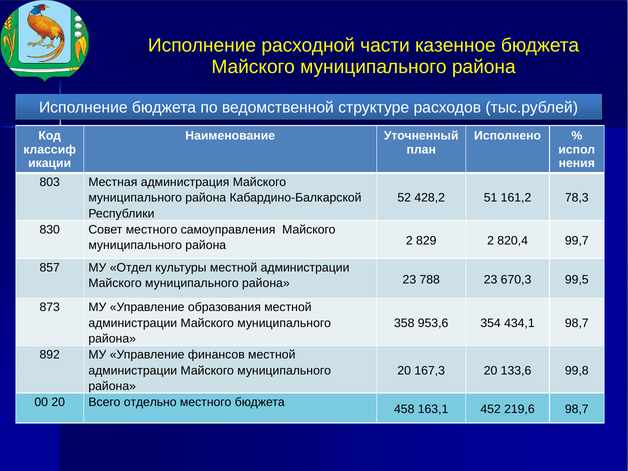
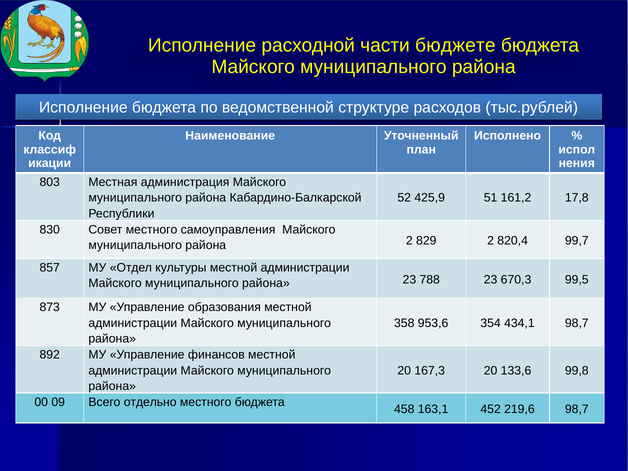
казенное: казенное -> бюджете (455, 45)
428,2: 428,2 -> 425,9 (430, 198)
78,3: 78,3 -> 17,8 (577, 198)
00 20: 20 -> 09 (58, 402)
